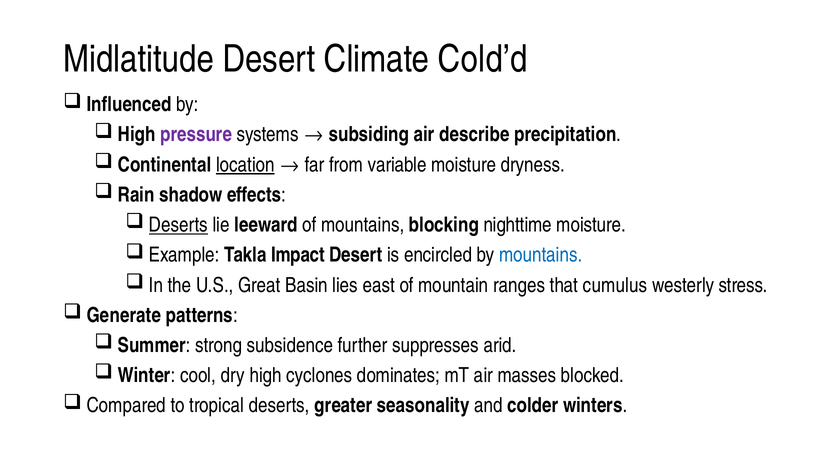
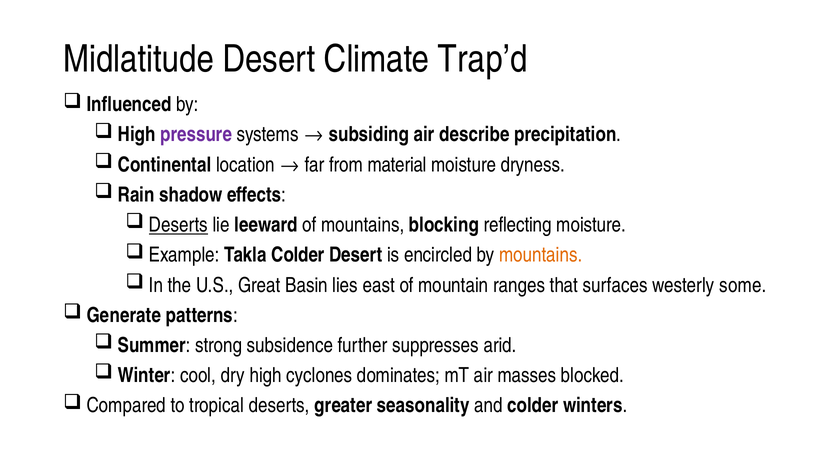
Cold’d: Cold’d -> Trap’d (483, 59)
location underline: present -> none (245, 165)
variable: variable -> material (397, 165)
nighttime: nighttime -> reflecting (518, 225)
Takla Impact: Impact -> Colder (298, 255)
mountains colour: blue -> orange (541, 255)
cumulus: cumulus -> surfaces (615, 285)
stress: stress -> some (743, 285)
